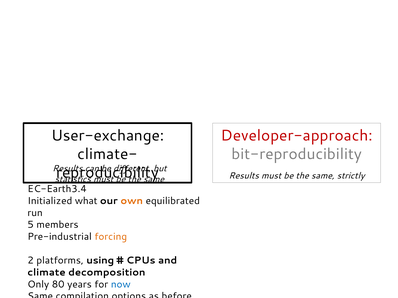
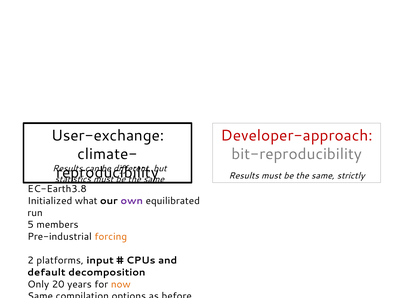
EC-Earth3.4: EC-Earth3.4 -> EC-Earth3.8 (57, 189)
own colour: orange -> purple (132, 201)
using: using -> input (100, 261)
climate: climate -> default (46, 273)
80: 80 -> 20 (58, 285)
now colour: blue -> orange (121, 285)
